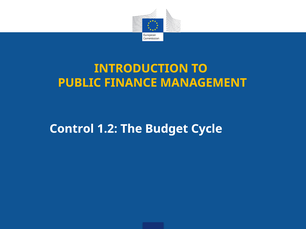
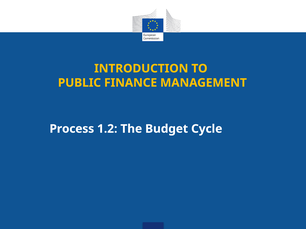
Control: Control -> Process (72, 129)
